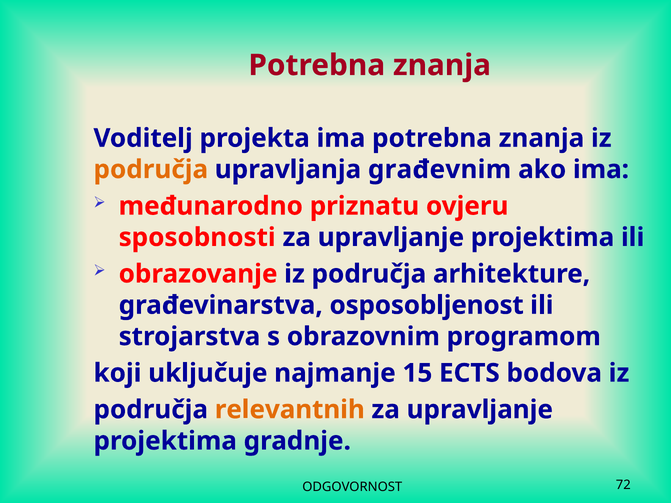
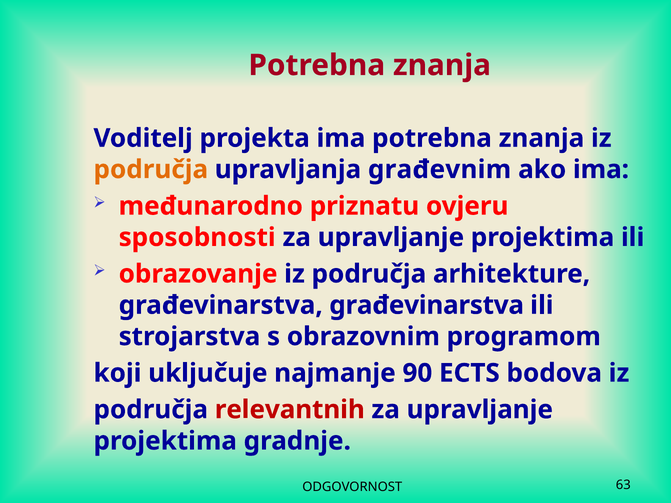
građevinarstva osposobljenost: osposobljenost -> građevinarstva (427, 305)
15: 15 -> 90 (417, 373)
relevantnih colour: orange -> red (290, 410)
72: 72 -> 63 (623, 485)
